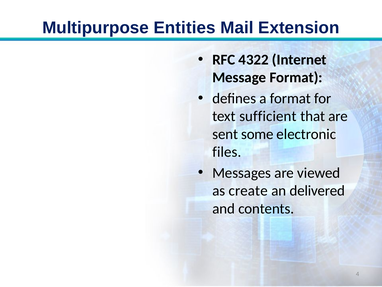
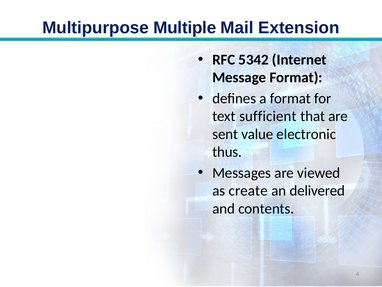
Entities: Entities -> Multiple (185, 28)
4322: 4322 -> 5342 (254, 60)
some: some -> value (257, 134)
files: files -> thus (227, 152)
